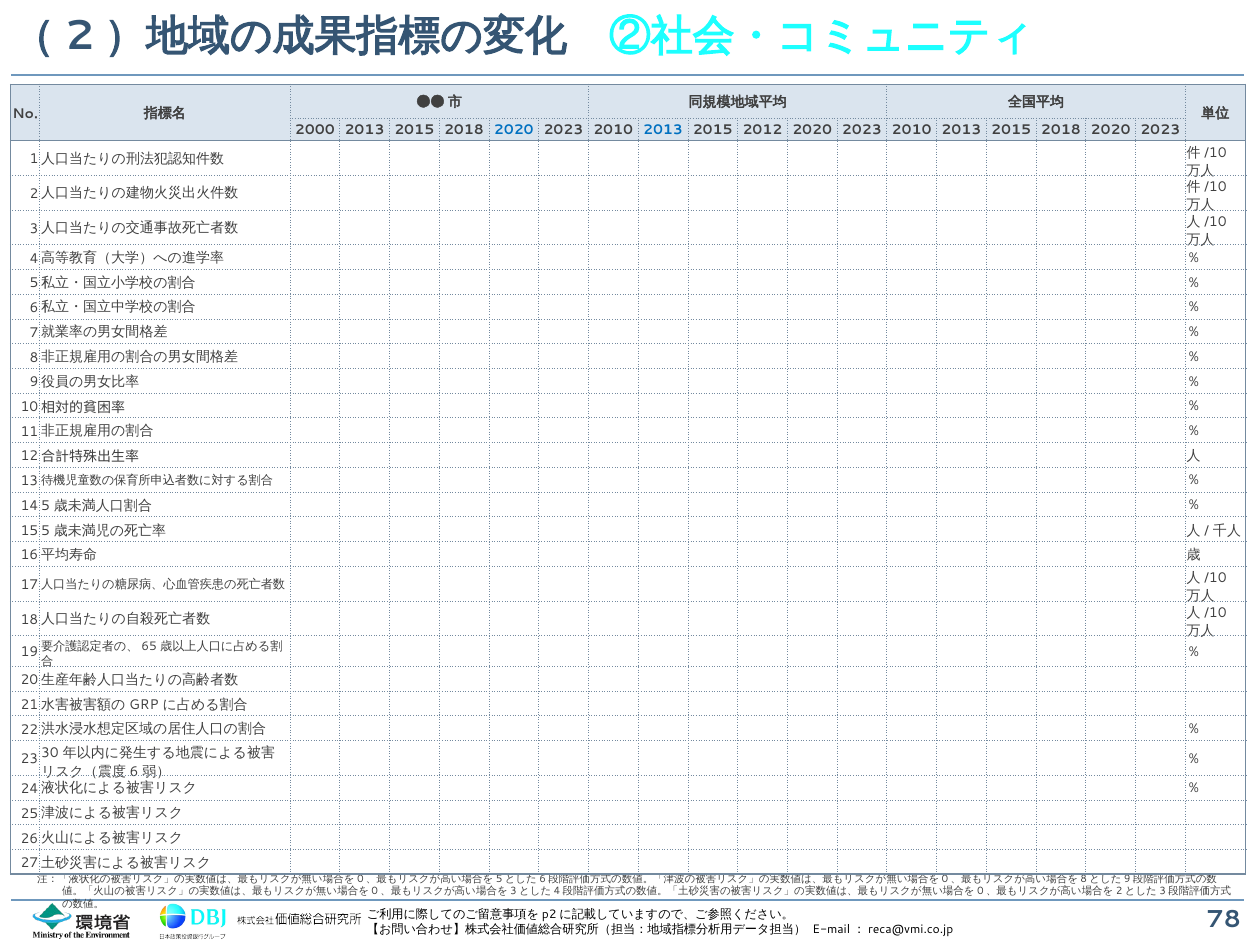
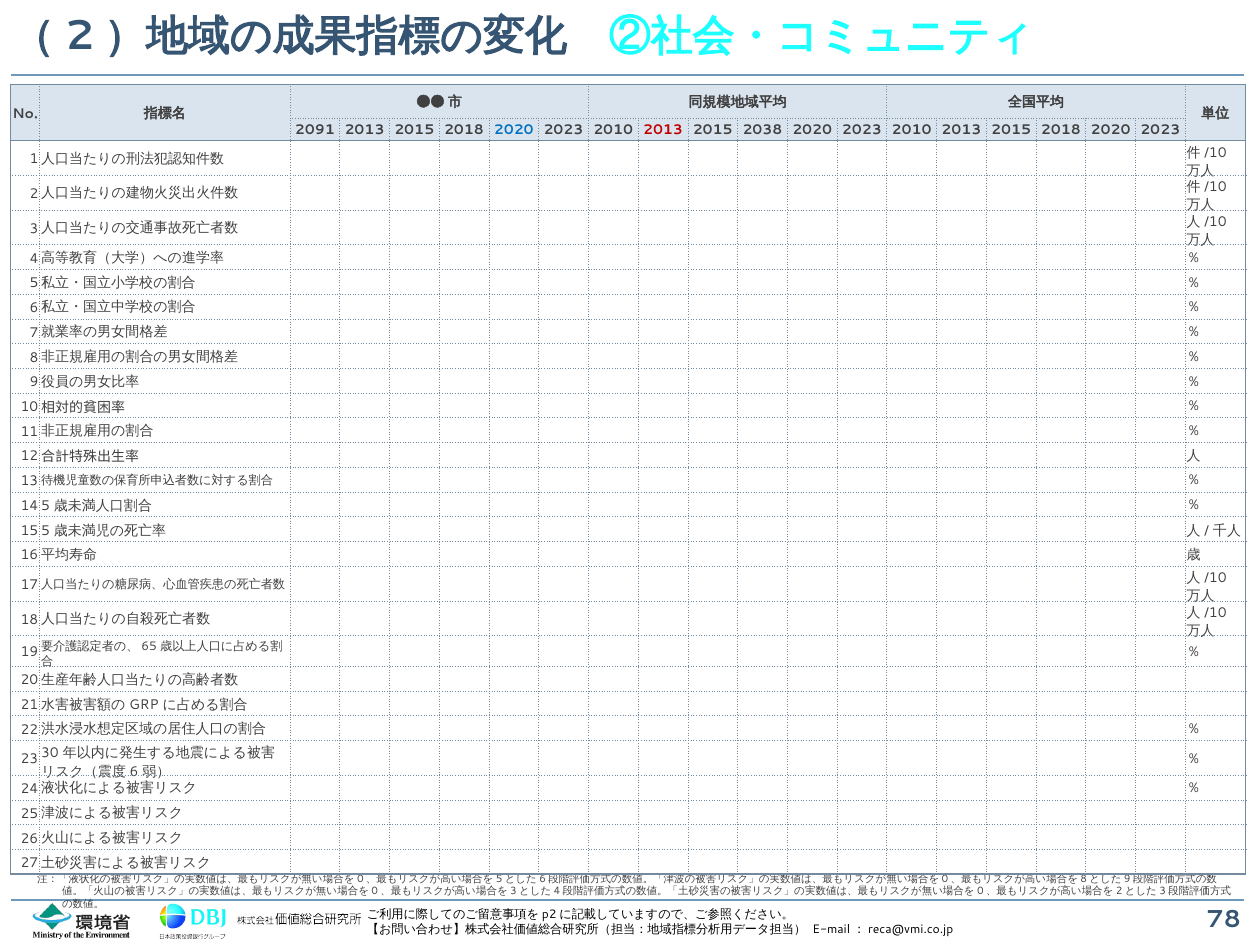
2000: 2000 -> 2091 (315, 130)
2013 colour: blue -> red (663, 130)
2012: 2012 -> 2038 (762, 130)
